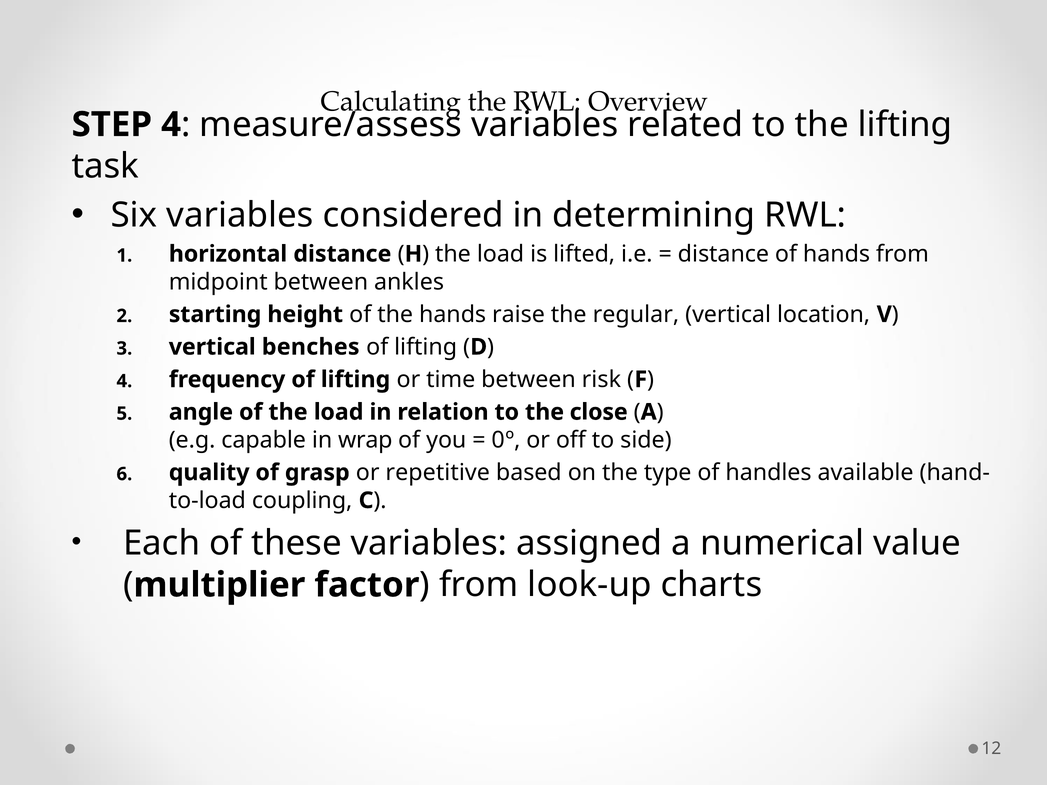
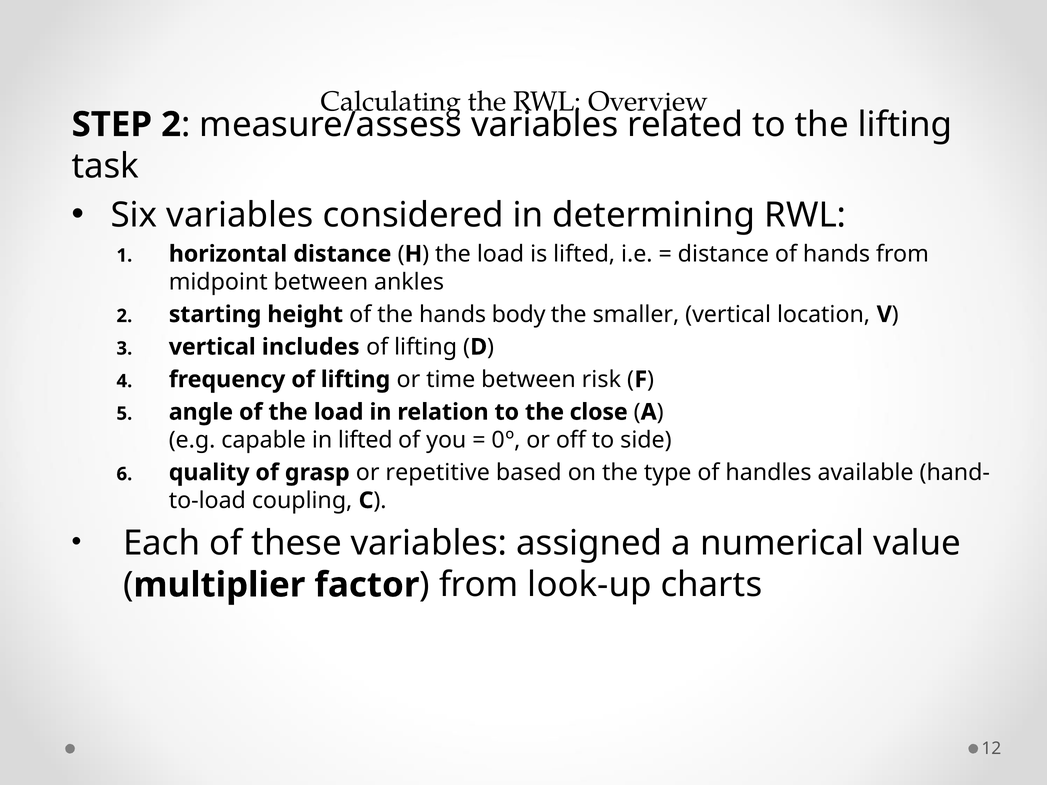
STEP 4: 4 -> 2 (171, 125)
raise: raise -> body (519, 315)
regular: regular -> smaller (636, 315)
benches: benches -> includes (311, 347)
in wrap: wrap -> lifted (365, 440)
